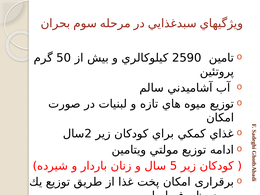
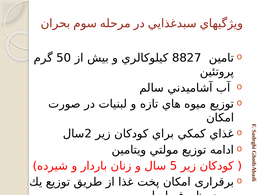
2590: 2590 -> 8827 (187, 58)
